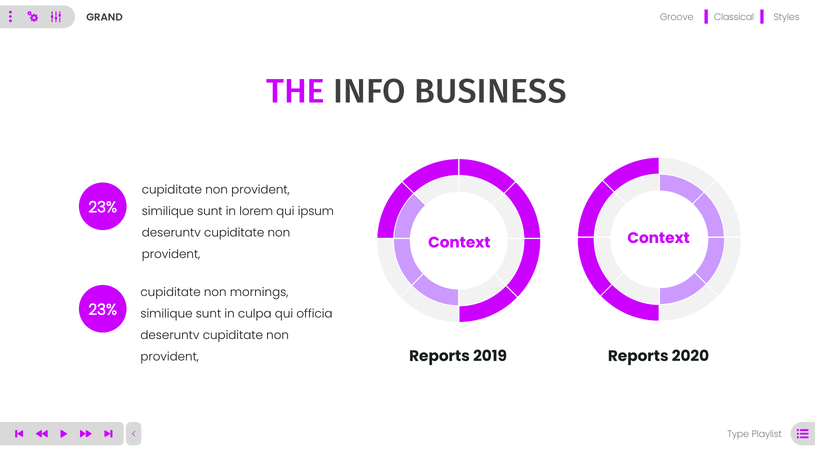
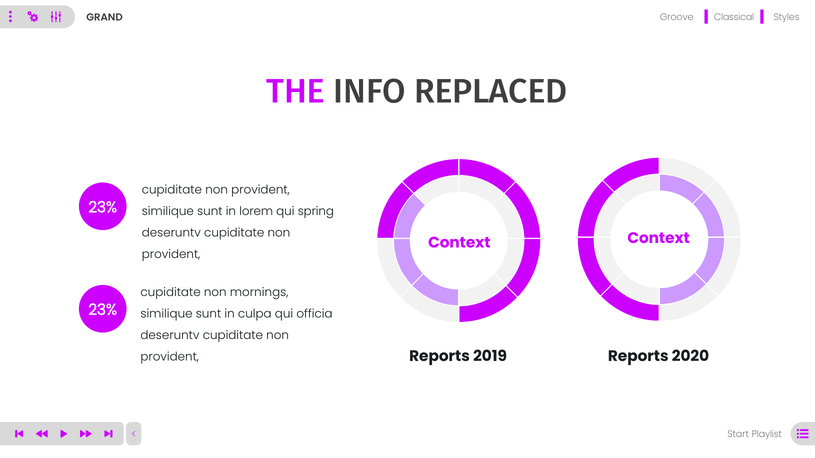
BUSINESS: BUSINESS -> REPLACED (491, 91)
ipsum: ipsum -> spring (316, 212)
Type: Type -> Start (738, 435)
